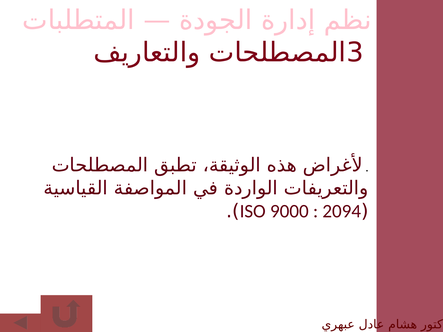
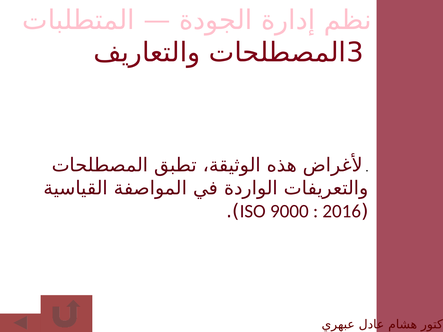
2094: 2094 -> 2016 (342, 211)
